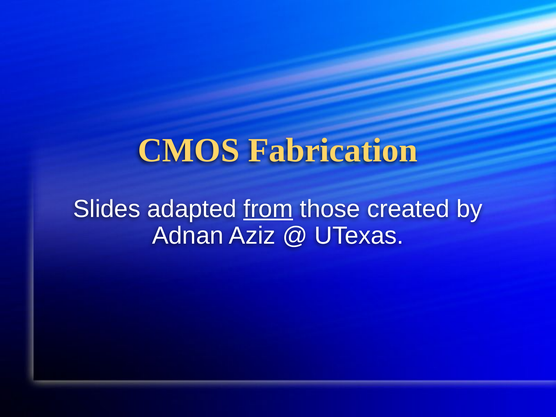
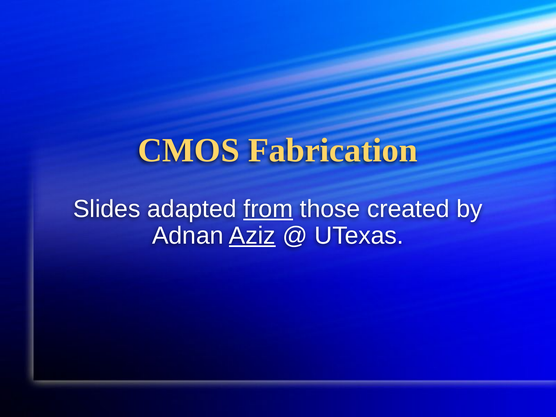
Aziz underline: none -> present (252, 236)
